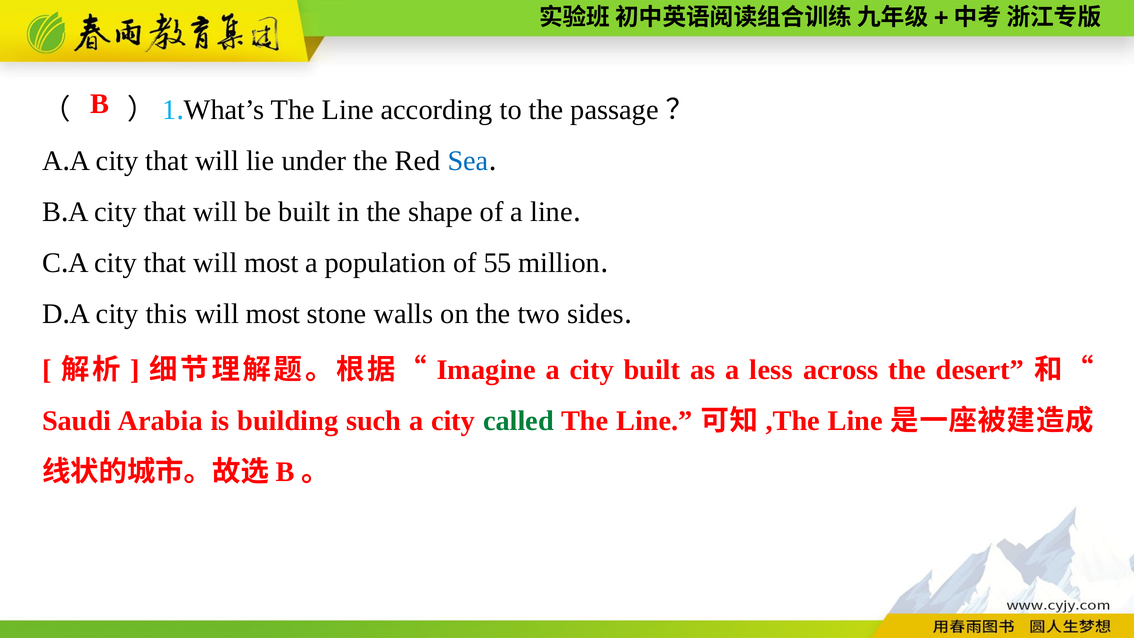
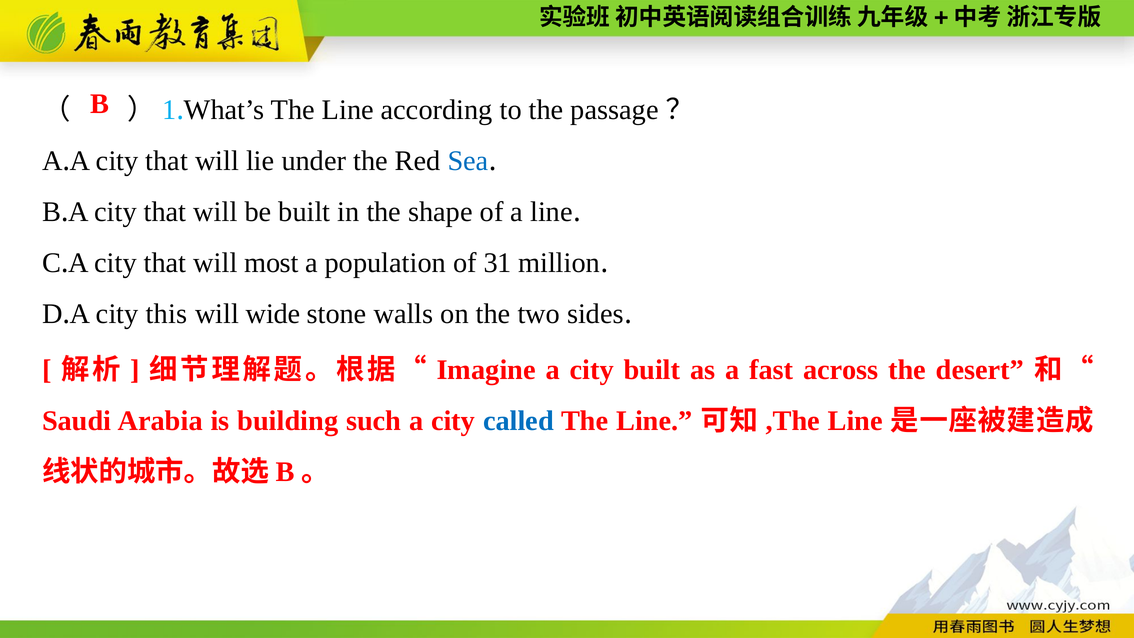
55: 55 -> 31 (498, 263)
most: most -> wide (273, 314)
less: less -> fast (771, 370)
called colour: green -> blue (518, 421)
